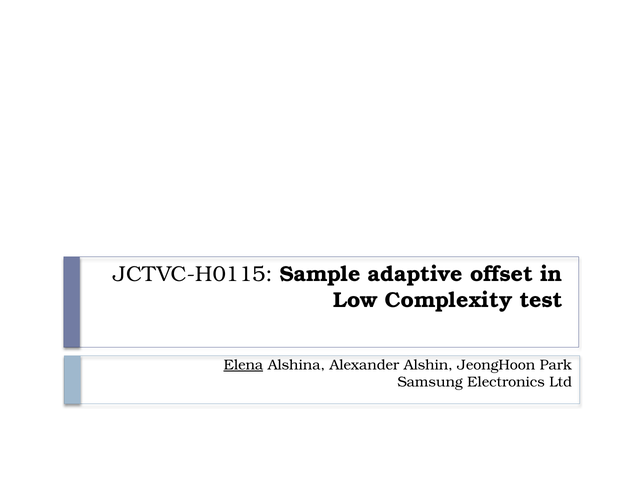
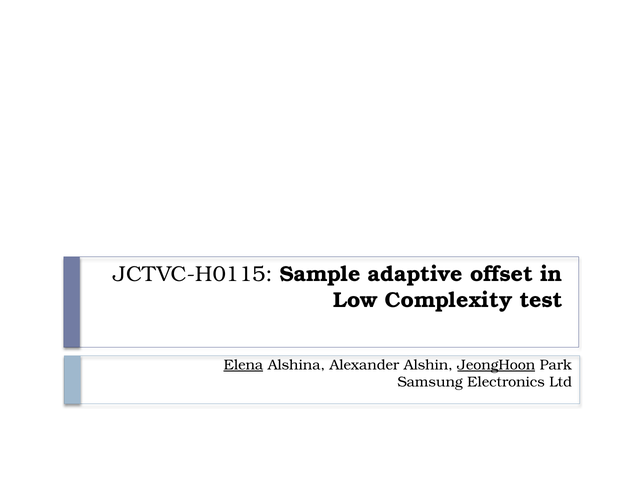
JeongHoon underline: none -> present (496, 365)
